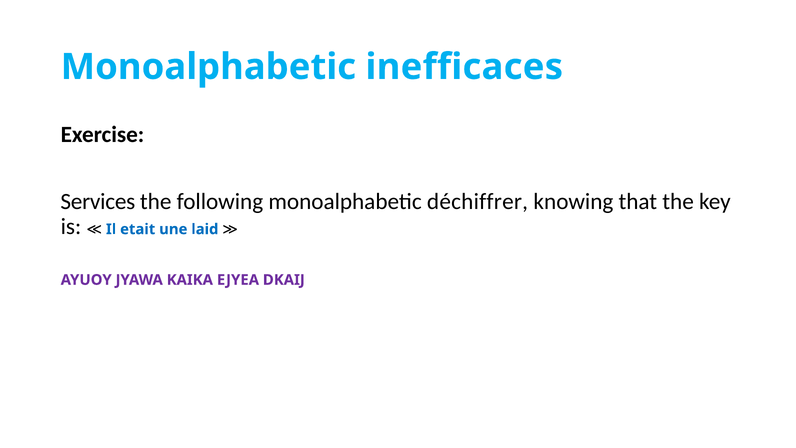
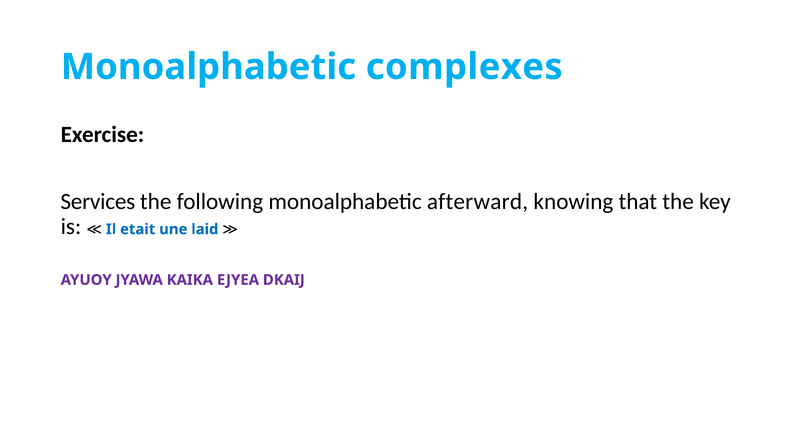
inefficaces: inefficaces -> complexes (464, 67)
déchiffrer: déchiffrer -> afterward (477, 201)
